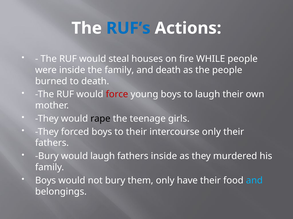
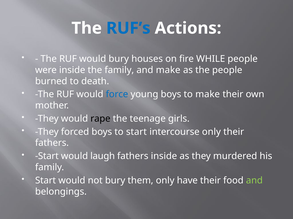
would steal: steal -> bury (119, 59)
and death: death -> make (168, 70)
force colour: red -> blue (117, 95)
to laugh: laugh -> make (208, 95)
to their: their -> start (136, 132)
Bury: Bury -> Start (47, 157)
Boys: Boys -> Start (46, 181)
and colour: light blue -> light green (254, 181)
